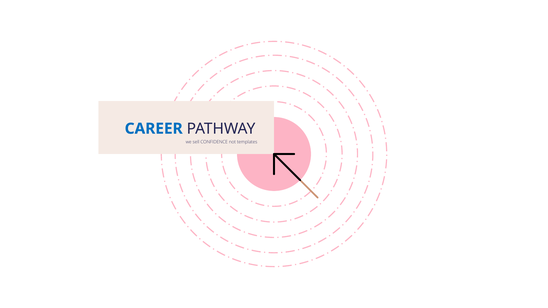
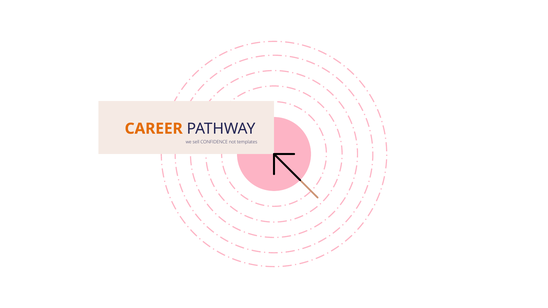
CAREER colour: blue -> orange (154, 129)
